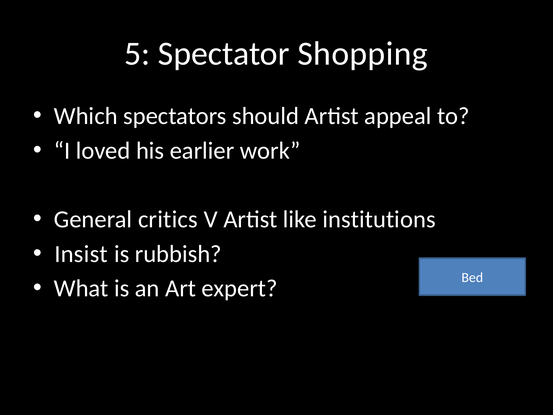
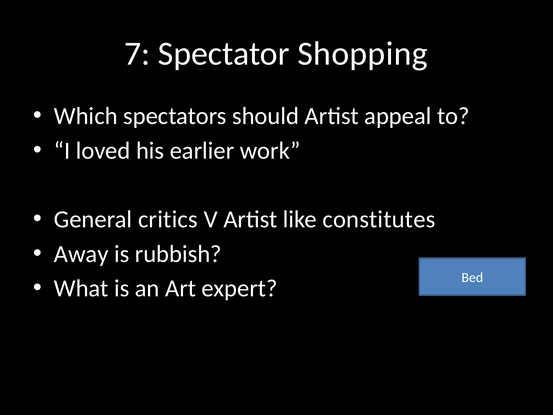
5: 5 -> 7 (137, 54)
institutions: institutions -> constitutes (379, 219)
Insist: Insist -> Away (81, 254)
